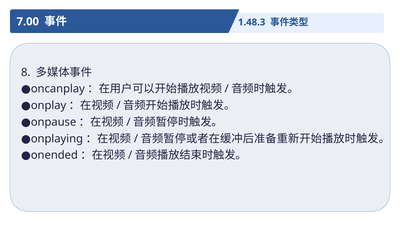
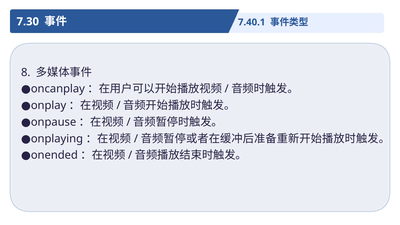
7.00: 7.00 -> 7.30 (28, 22)
1.48.3: 1.48.3 -> 7.40.1 (252, 22)
